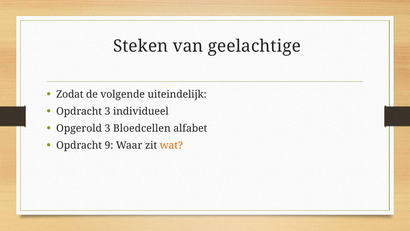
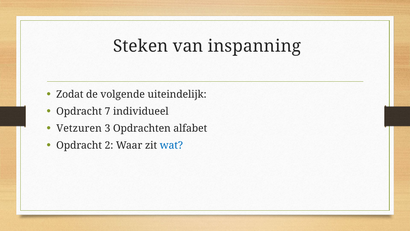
geelachtige: geelachtige -> inspanning (254, 46)
Opdracht 3: 3 -> 7 (107, 111)
Opgerold: Opgerold -> Vetzuren (79, 128)
Bloedcellen: Bloedcellen -> Opdrachten (142, 128)
9: 9 -> 2 (109, 145)
wat colour: orange -> blue (171, 145)
